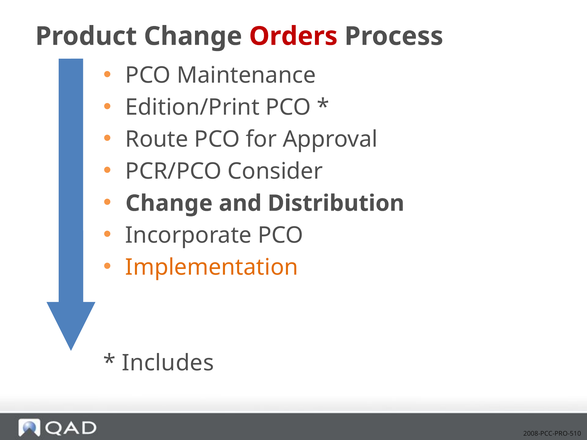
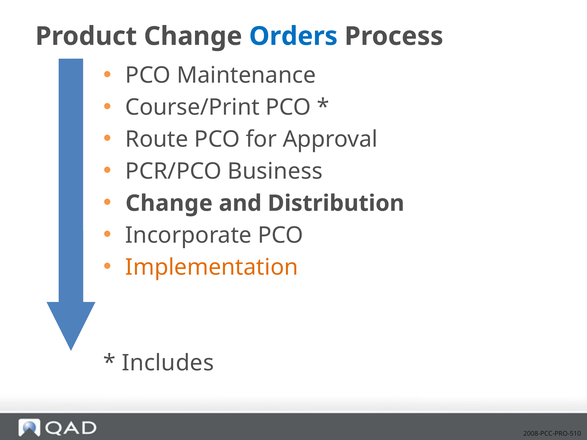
Orders colour: red -> blue (293, 36)
Edition/Print: Edition/Print -> Course/Print (192, 107)
Consider: Consider -> Business (275, 171)
